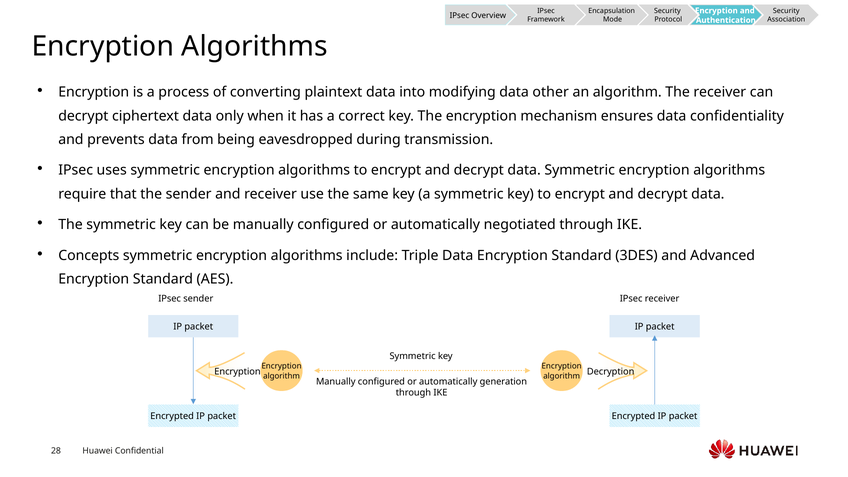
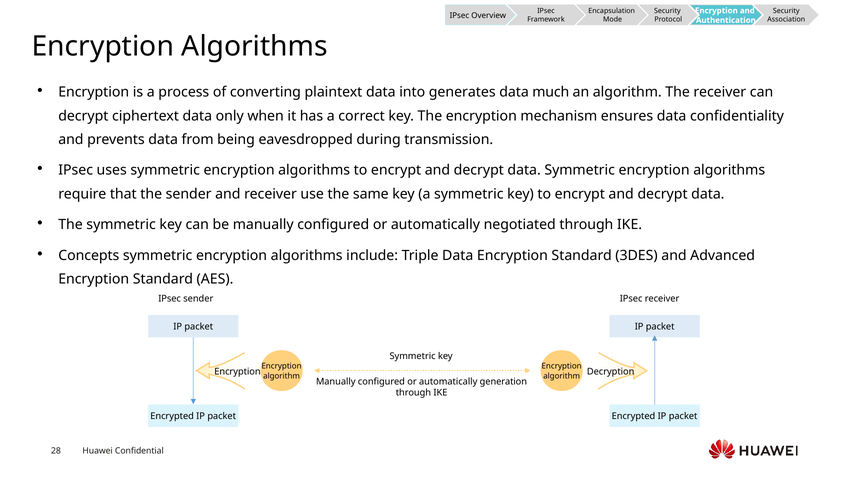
modifying: modifying -> generates (462, 92)
other: other -> much (551, 92)
